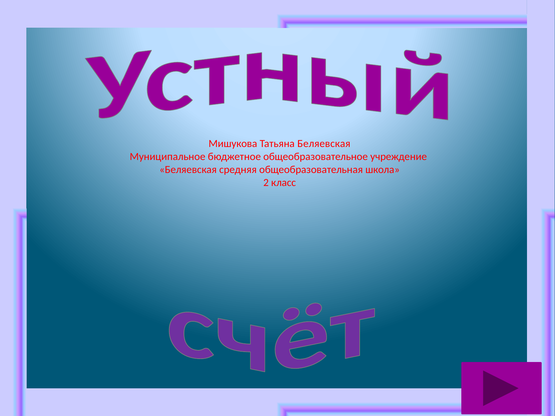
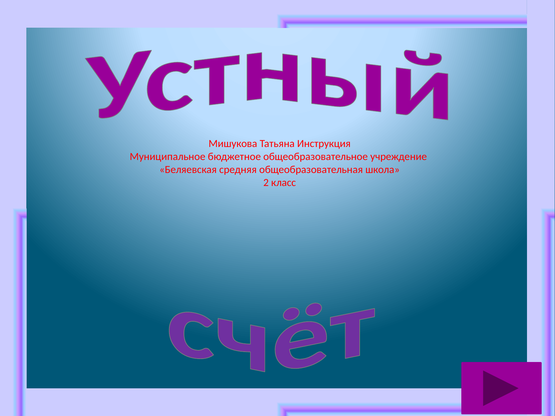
Татьяна Беляевская: Беляевская -> Инструкция (324, 144)
